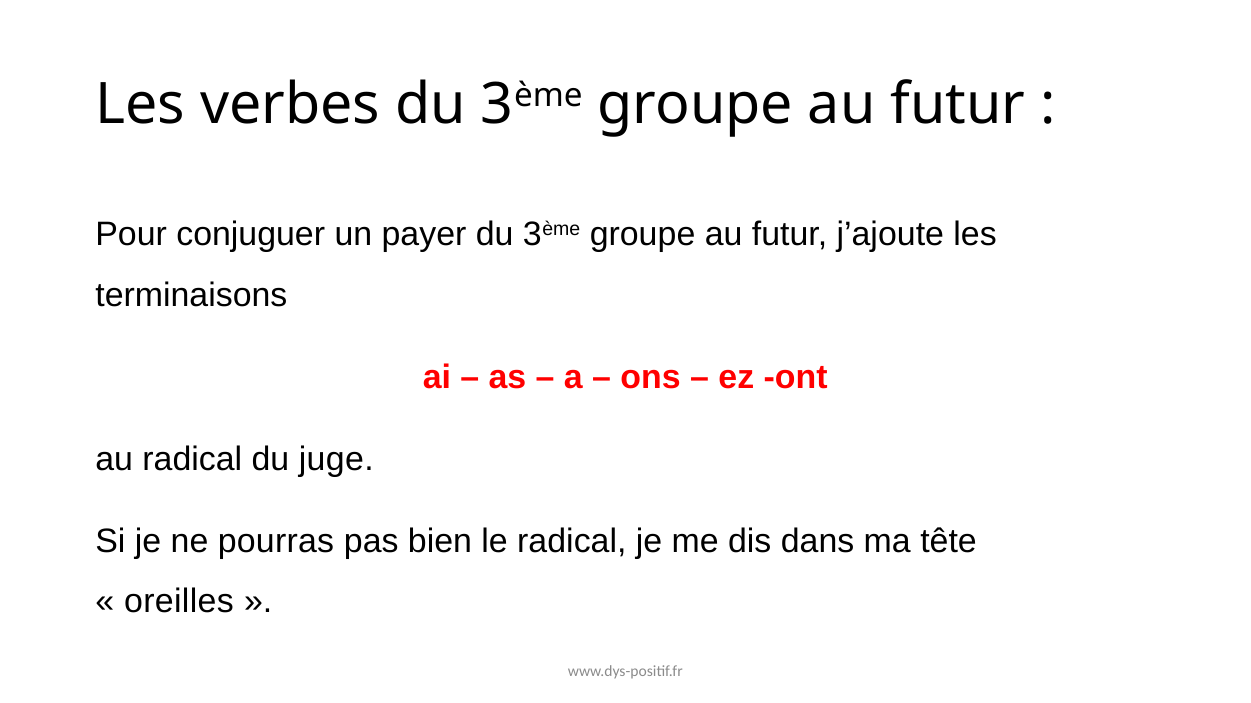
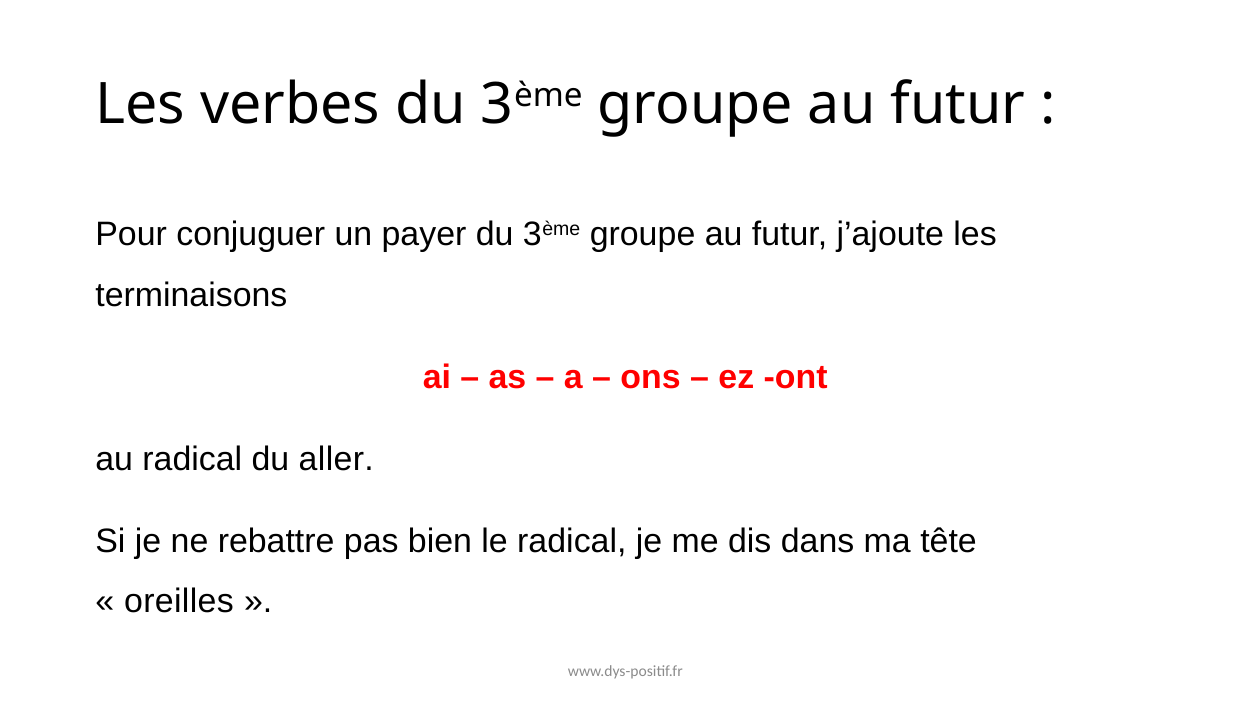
juge: juge -> aller (336, 460)
pourras: pourras -> rebattre (276, 541)
